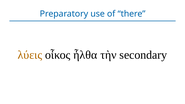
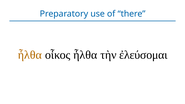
λύεις: λύεις -> ἦλθα (30, 55)
secondary: secondary -> ἐλεύσομαι (143, 55)
